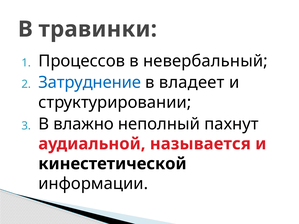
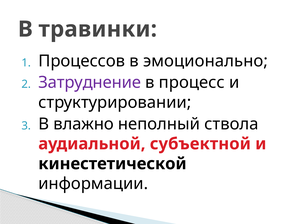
невербальный: невербальный -> эмоционально (205, 61)
Затруднение colour: blue -> purple (90, 83)
владеет: владеет -> процесс (192, 83)
пахнут: пахнут -> ствола (231, 124)
называется: называется -> субъектной (200, 144)
